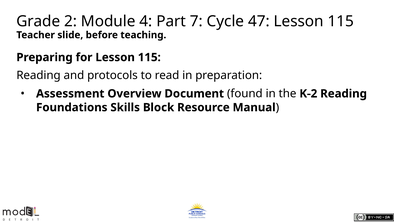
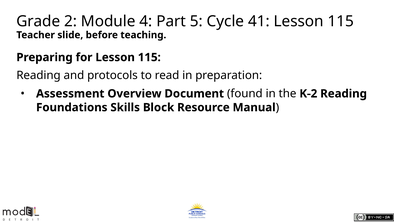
7: 7 -> 5 (196, 21)
47: 47 -> 41 (259, 21)
